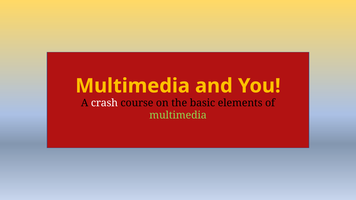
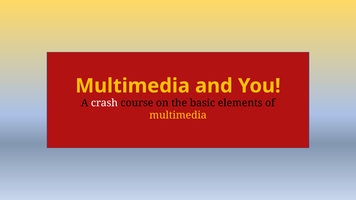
multimedia colour: light green -> yellow (178, 115)
